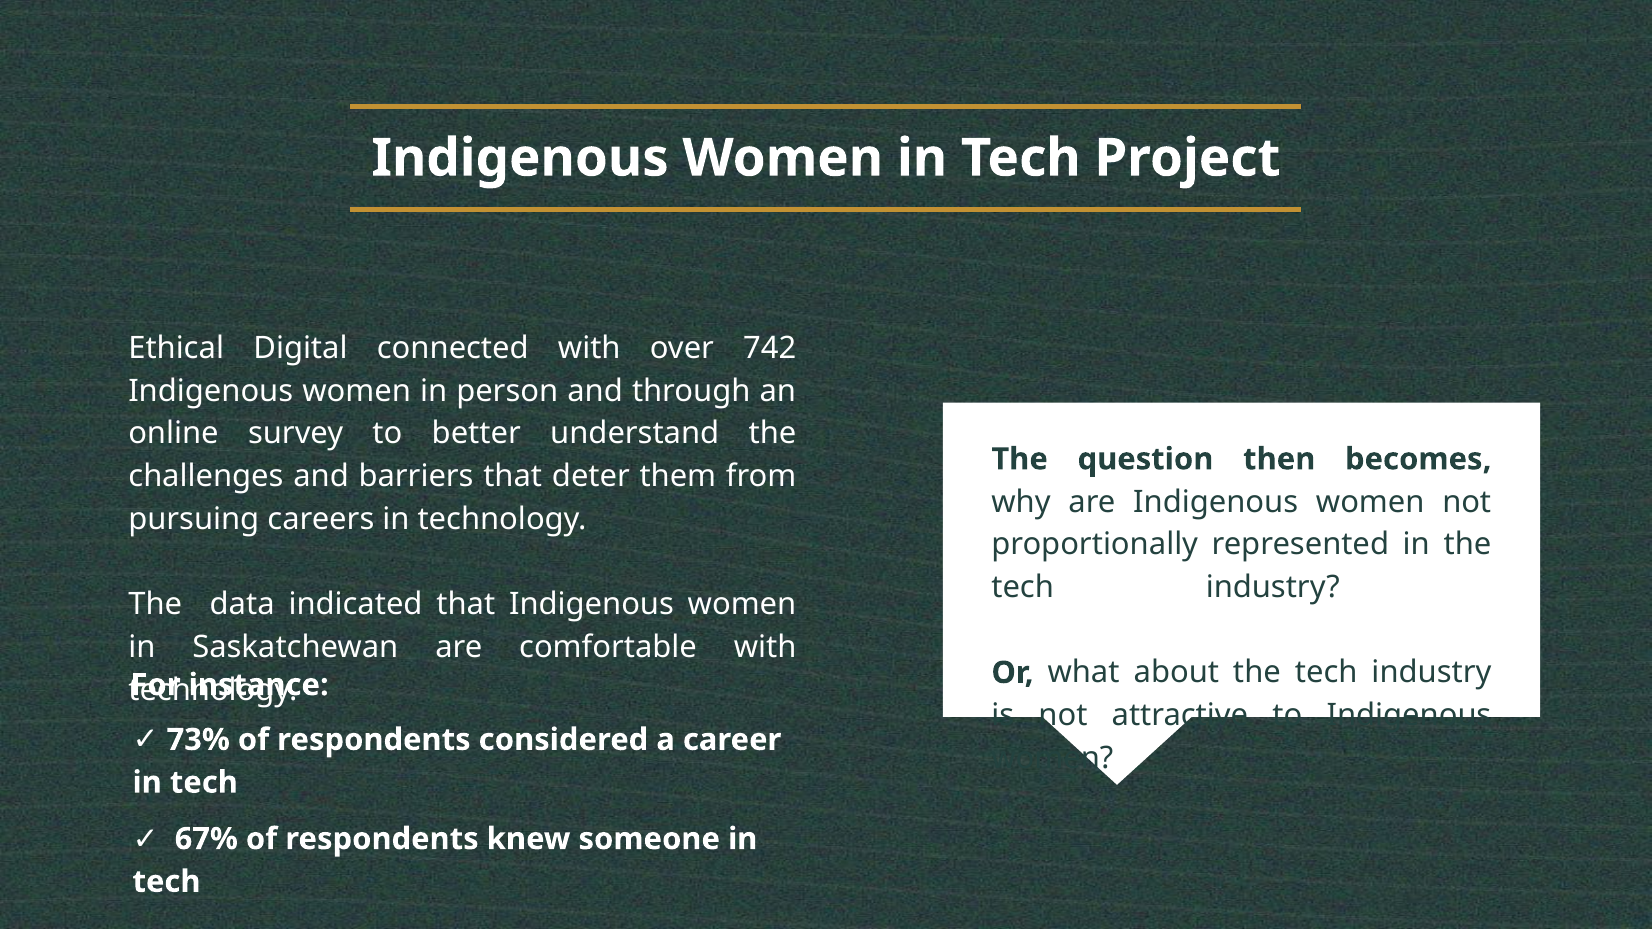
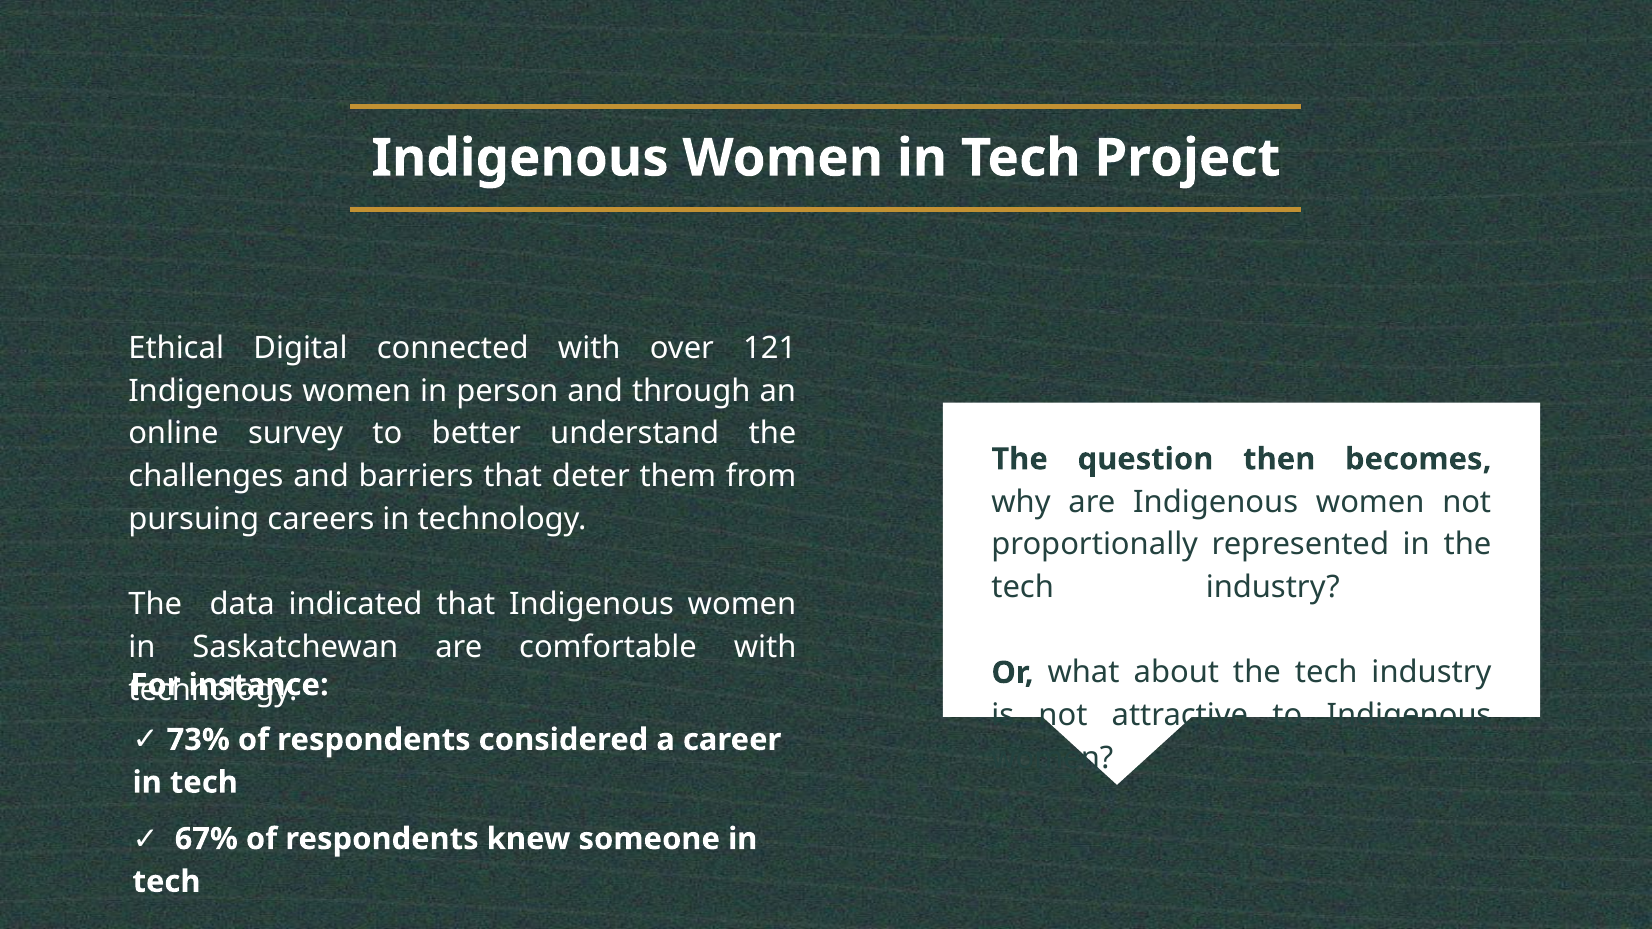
742: 742 -> 121 (770, 348)
